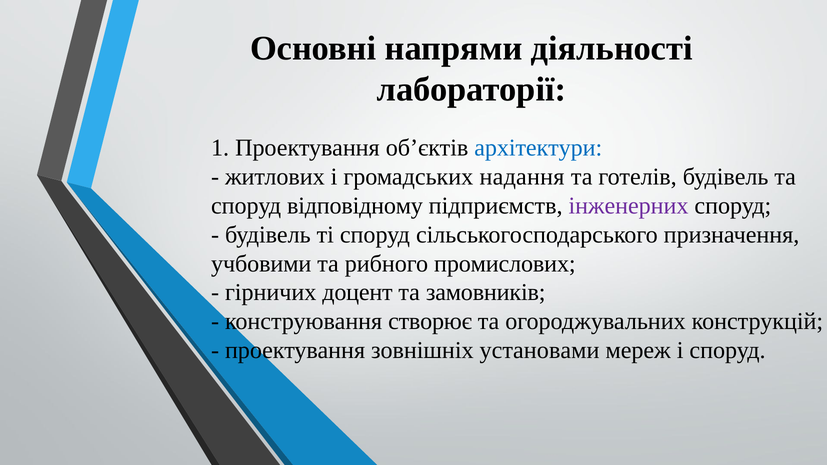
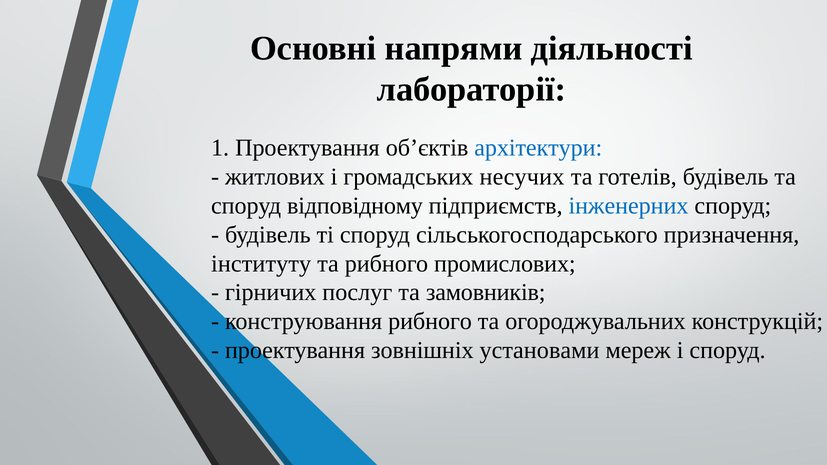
надання: надання -> несучих (522, 177)
інженерних colour: purple -> blue (629, 206)
учбовими: учбовими -> інституту (261, 264)
доцент: доцент -> послуг (357, 293)
конструювання створює: створює -> рибного (430, 322)
